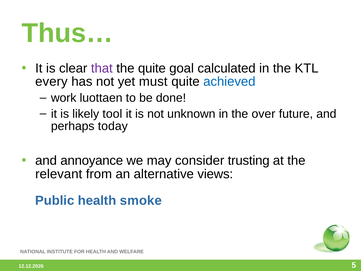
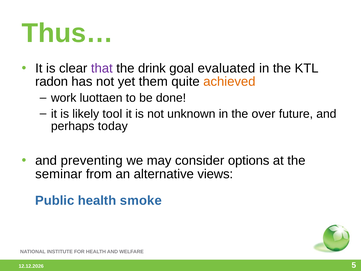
the quite: quite -> drink (152, 68)
calculated: calculated -> evaluated (226, 68)
every: every -> radon (52, 82)
must: must -> them (153, 82)
achieved colour: blue -> orange (229, 82)
annoyance: annoyance -> preventing (92, 161)
trusting: trusting -> options (249, 161)
relevant: relevant -> seminar (59, 174)
